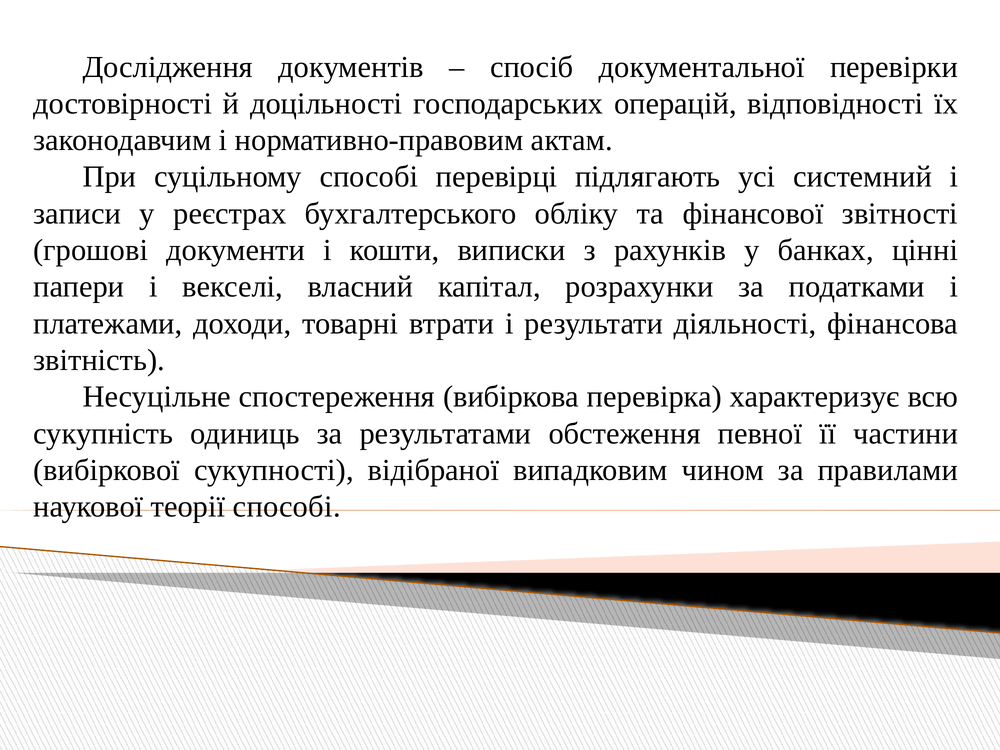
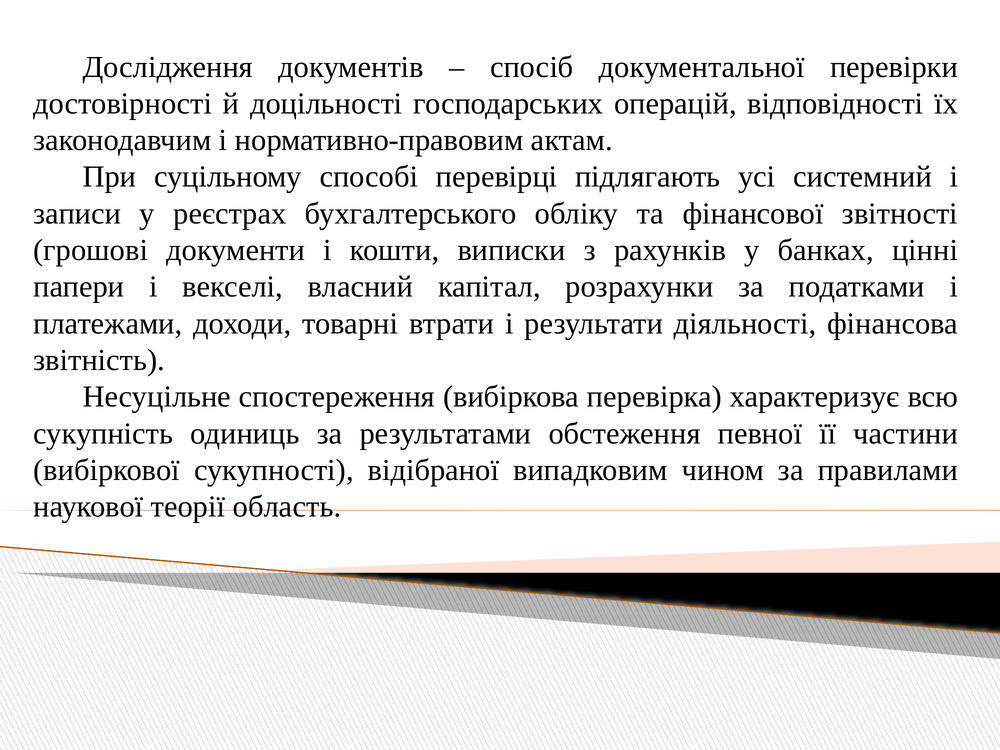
теорії способі: способі -> область (287, 507)
